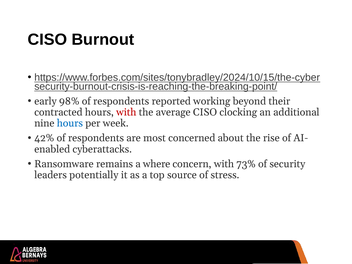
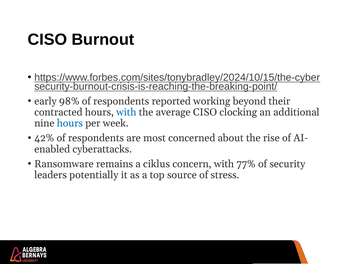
with colour: red -> blue (126, 112)
where: where -> ciklus (157, 164)
73%: 73% -> 77% (246, 164)
